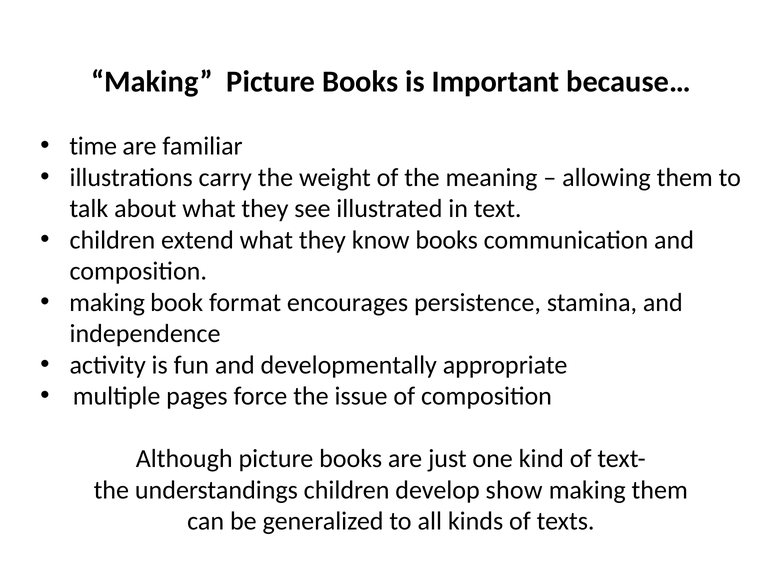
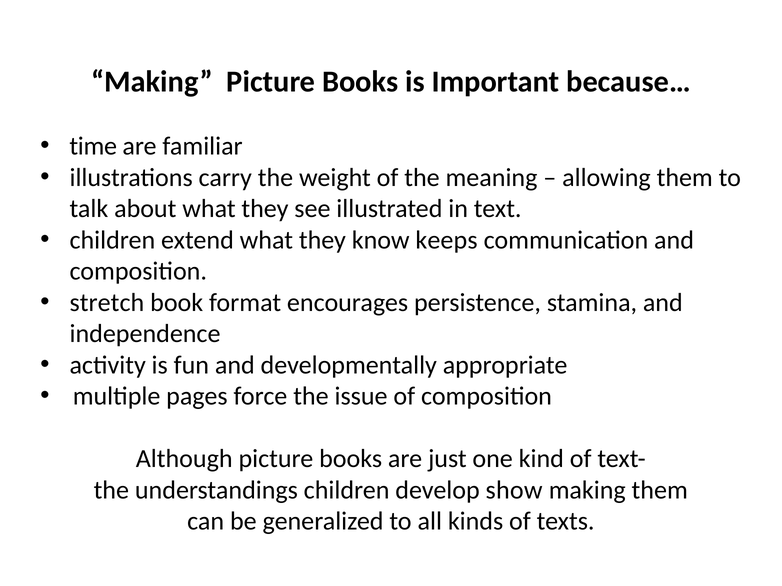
know books: books -> keeps (447, 240)
making: making -> stretch (107, 303)
